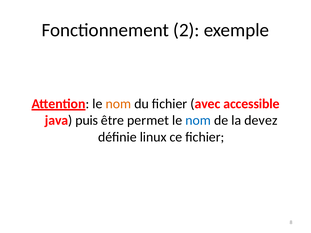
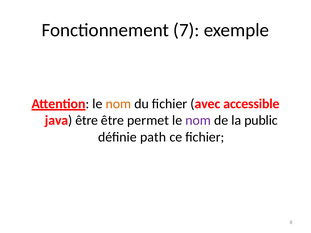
2: 2 -> 7 (186, 30)
java puis: puis -> être (87, 121)
nom colour: blue -> purple (198, 121)
devez: devez -> public (261, 121)
linux: linux -> path (153, 137)
